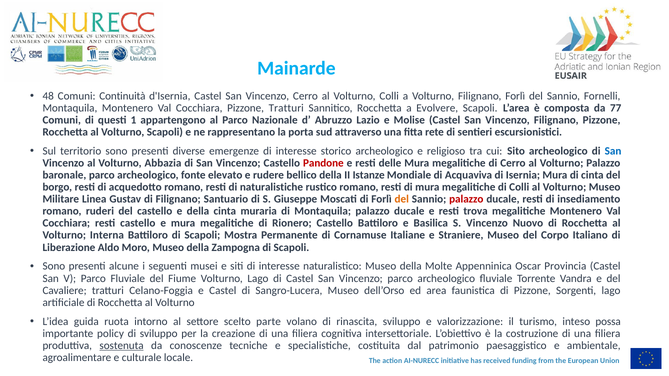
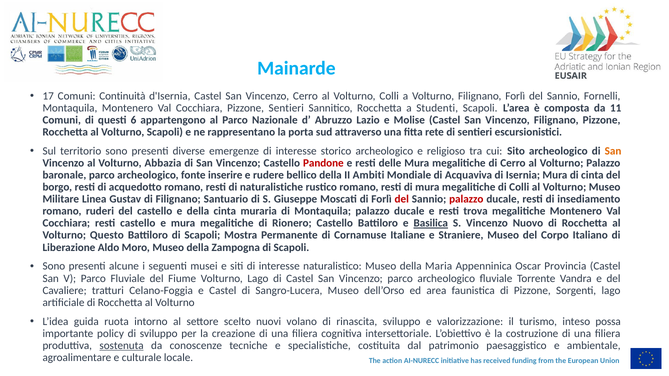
48: 48 -> 17 (48, 96)
Pizzone Tratturi: Tratturi -> Sentieri (286, 108)
Evolvere: Evolvere -> Studenti (437, 108)
77: 77 -> 11 (616, 108)
1: 1 -> 6 (133, 120)
San colour: blue -> orange (613, 151)
elevato: elevato -> inserire (225, 175)
Istanze: Istanze -> Ambiti (369, 175)
del colour: orange -> red (402, 199)
Basilica underline: none -> present (431, 223)
Interna: Interna -> Questo (107, 236)
Molte: Molte -> Maria (439, 267)
parte: parte -> nuovi (269, 322)
